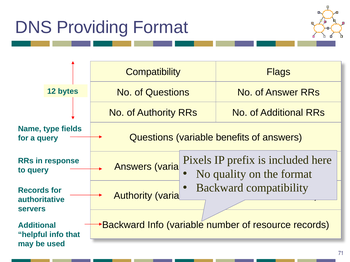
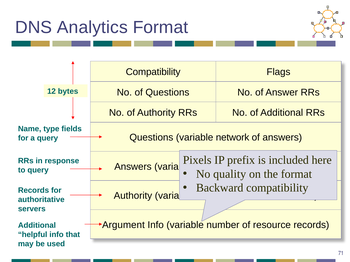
Providing: Providing -> Analytics (92, 27)
benefits: benefits -> network (233, 138)
Backward: Backward -> Argument (123, 225)
